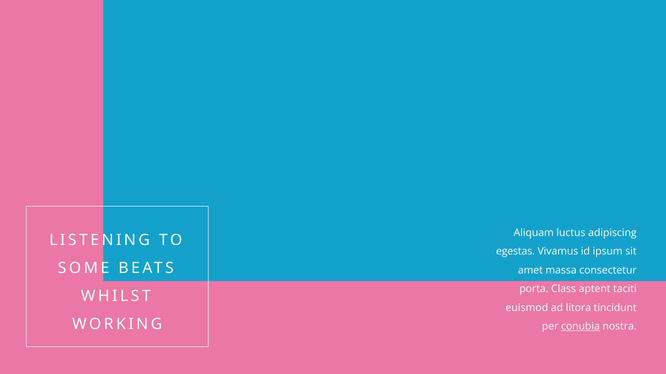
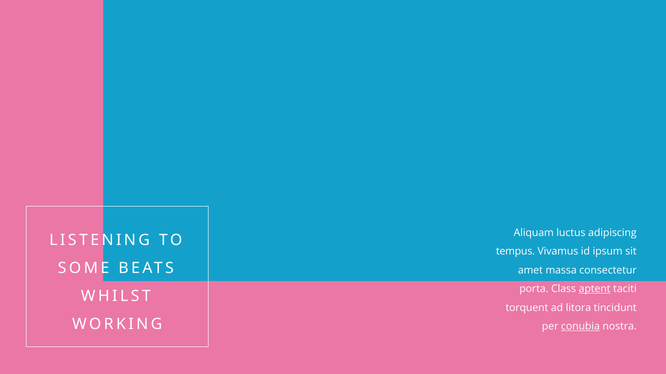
egestas: egestas -> tempus (515, 252)
aptent underline: none -> present (595, 289)
euismod: euismod -> torquent (527, 308)
